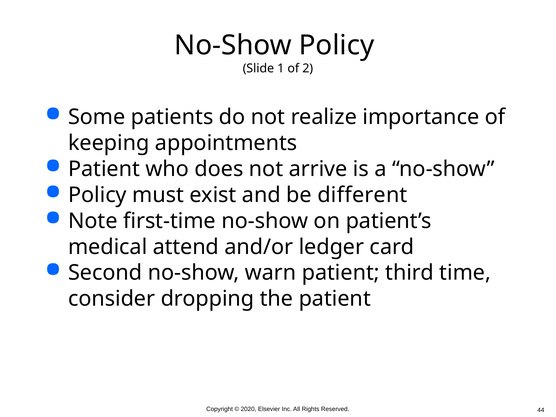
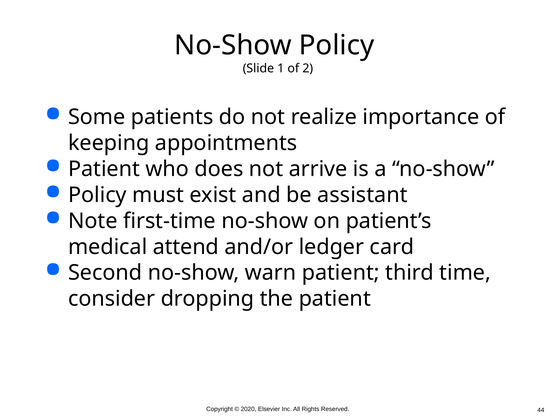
different: different -> assistant (362, 195)
